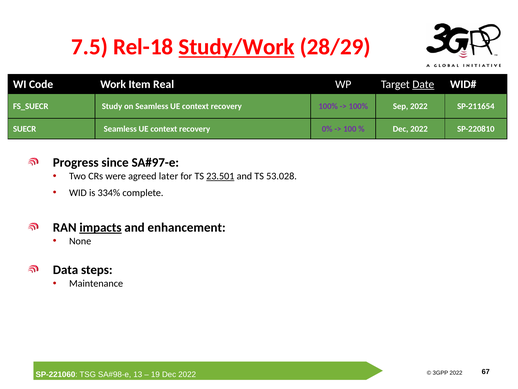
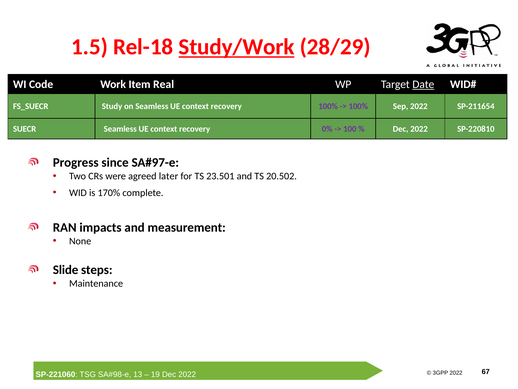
7.5: 7.5 -> 1.5 (90, 47)
23.501 underline: present -> none (220, 176)
53.028: 53.028 -> 20.502 (282, 176)
334%: 334% -> 170% (109, 192)
impacts underline: present -> none (100, 227)
enhancement: enhancement -> measurement (187, 227)
Data: Data -> Slide (66, 270)
